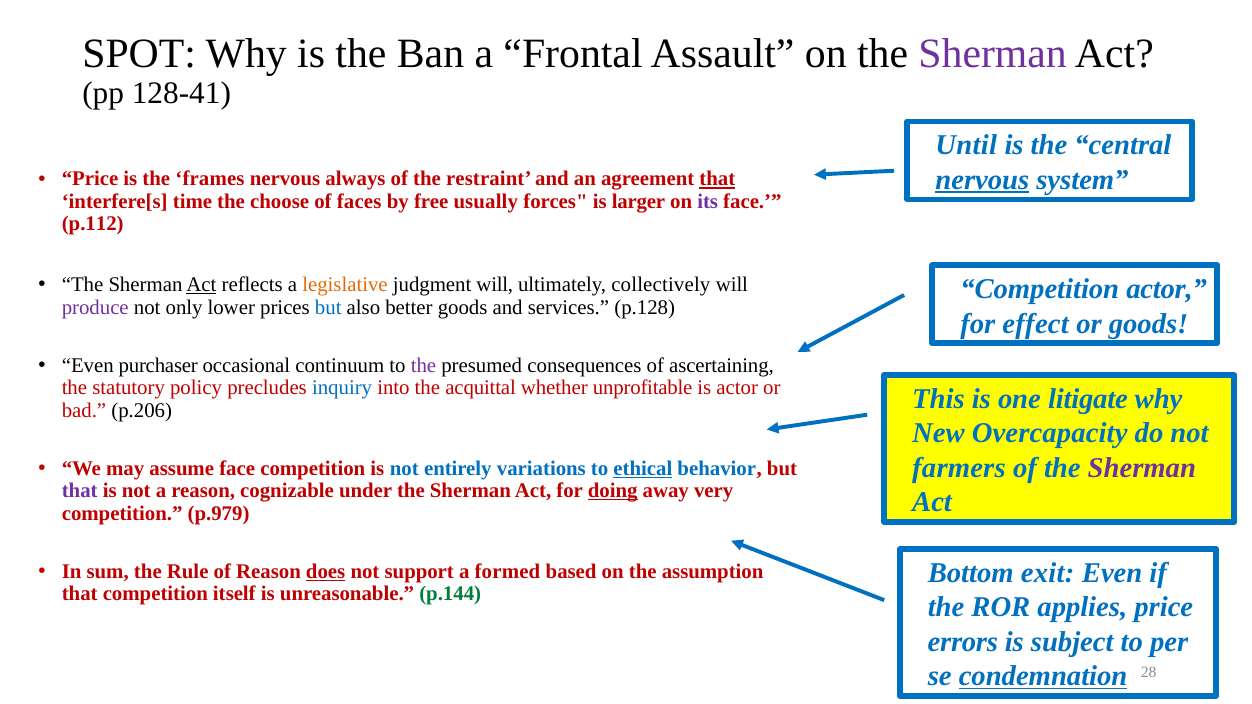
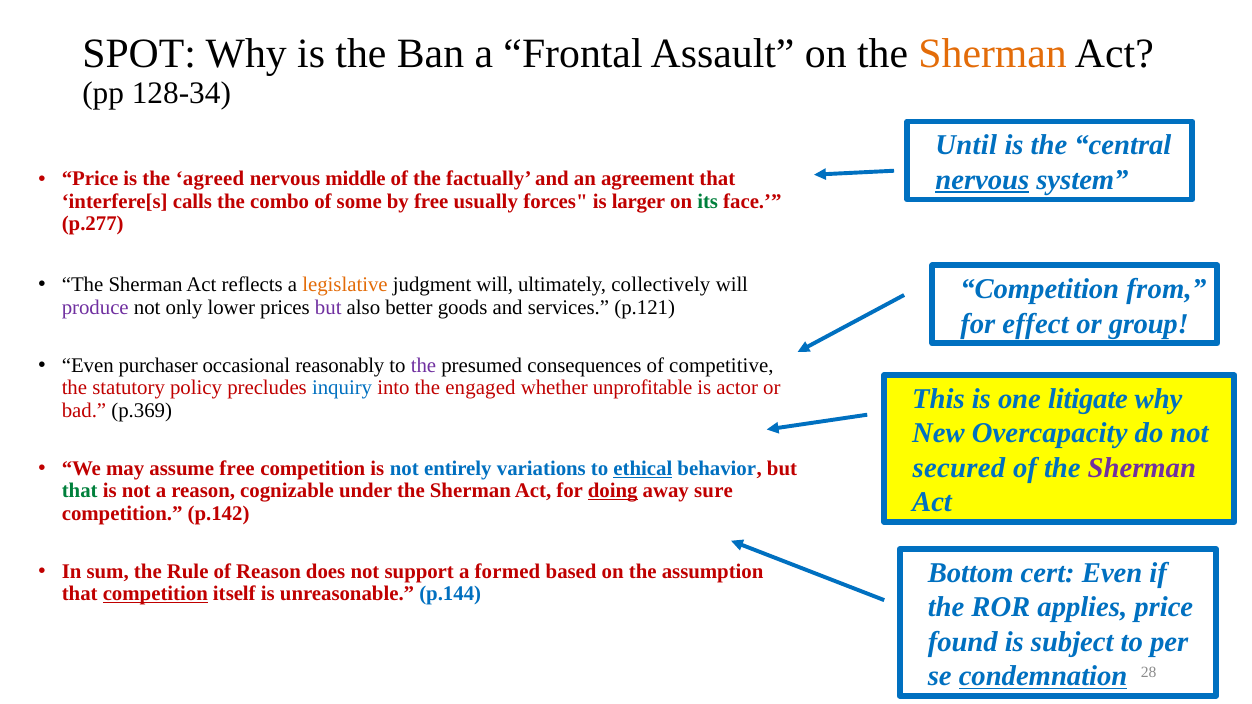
Sherman colour: purple -> orange (993, 54)
128-41: 128-41 -> 128-34 (181, 93)
frames: frames -> agreed (210, 179)
always: always -> middle (356, 179)
restraint: restraint -> factually (489, 179)
that underline: present -> none (717, 179)
time: time -> calls (192, 202)
choose: choose -> combo (280, 202)
faces: faces -> some (359, 202)
its colour: purple -> green (708, 202)
p.112: p.112 -> p.277 (93, 224)
Act underline: present -> none (201, 285)
Competition actor: actor -> from (1166, 289)
but colour: blue -> purple (328, 307)
p.128: p.128 -> p.121 (645, 307)
or goods: goods -> group (1149, 324)
continuum: continuum -> reasonably (340, 365)
ascertaining: ascertaining -> competitive (721, 365)
acquittal: acquittal -> engaged (480, 388)
p.206: p.206 -> p.369 (142, 410)
farmers: farmers -> secured (959, 468)
assume face: face -> free (237, 468)
that colour: purple -> green (80, 491)
very: very -> sure (714, 491)
p.979: p.979 -> p.142 (219, 513)
exit: exit -> cert (1048, 573)
does underline: present -> none (326, 572)
competition underline: none -> present (155, 594)
p.144 colour: green -> blue (450, 594)
errors: errors -> found (963, 642)
